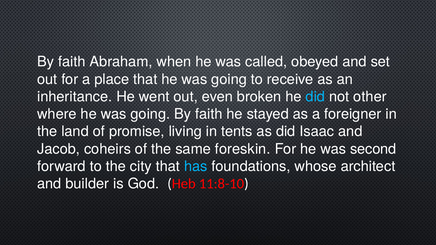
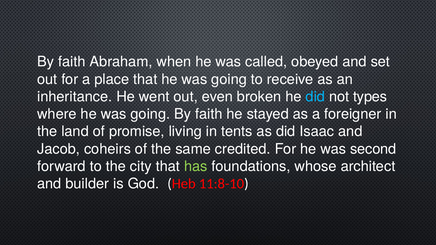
other: other -> types (370, 97)
foreskin: foreskin -> credited (243, 149)
has colour: light blue -> light green (196, 167)
